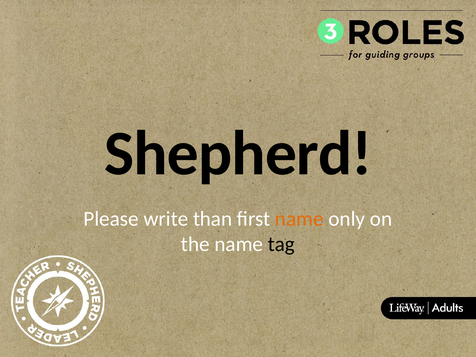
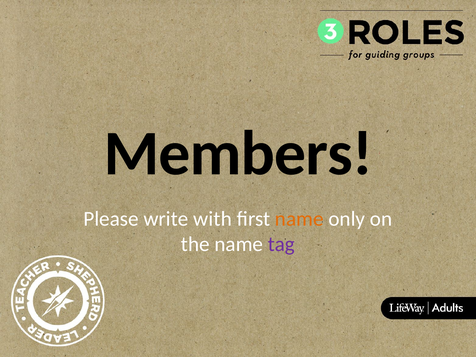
Shepherd: Shepherd -> Members (238, 154)
than: than -> with (212, 219)
tag colour: black -> purple (281, 244)
